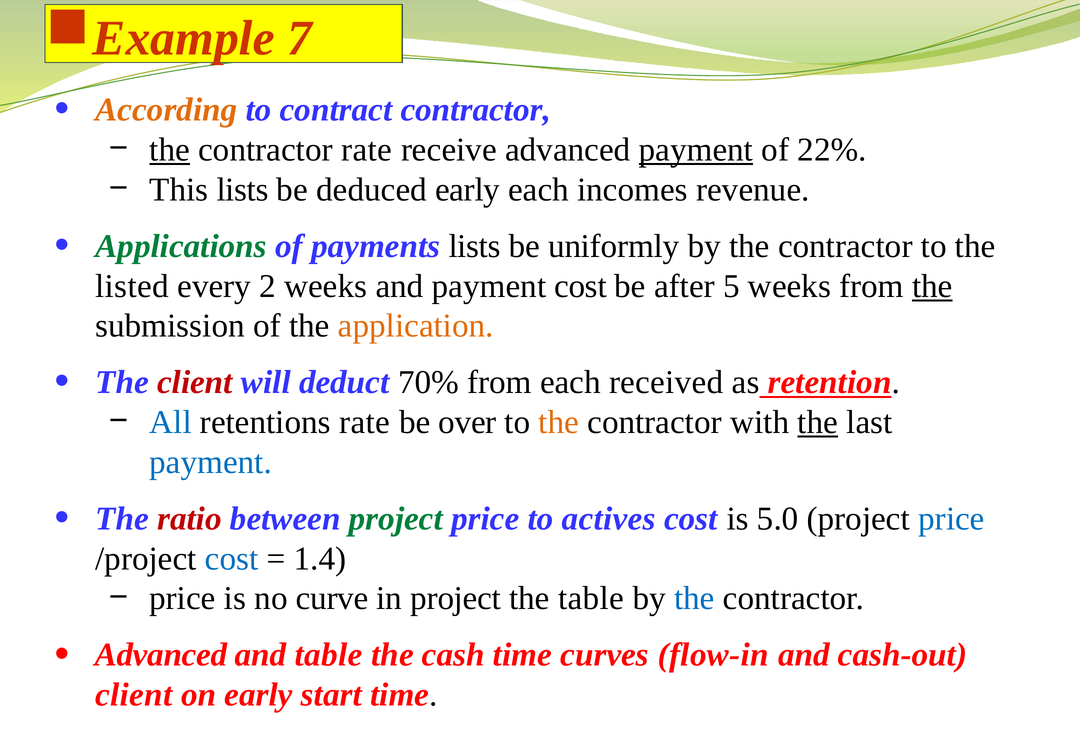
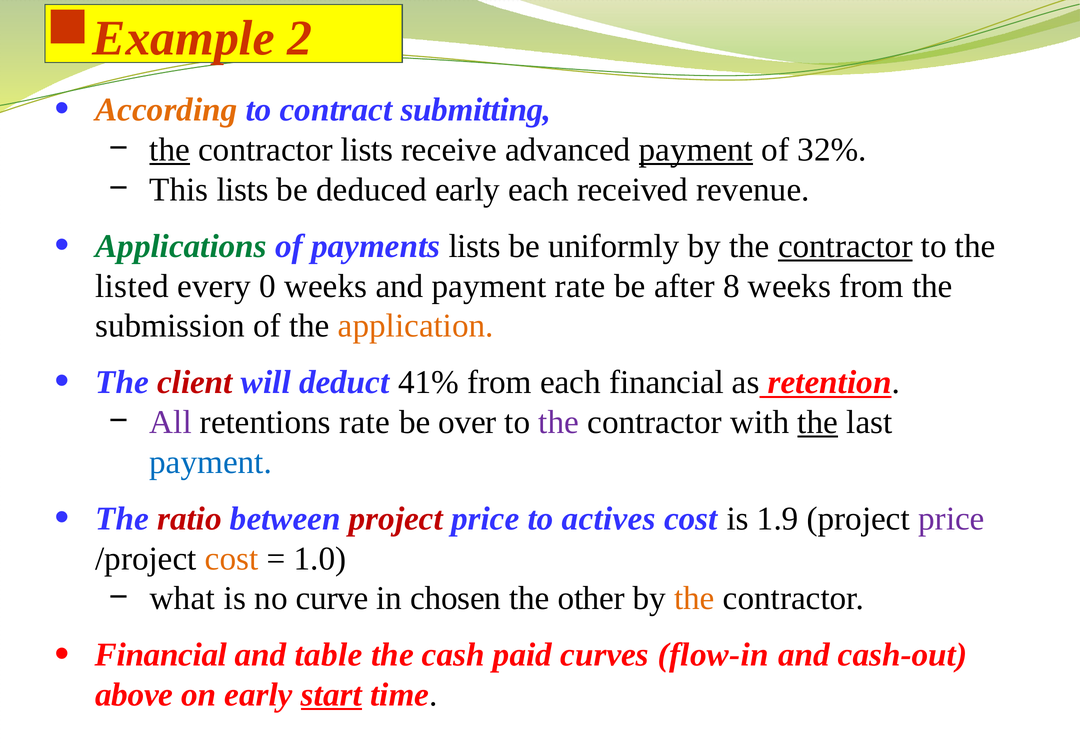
7: 7 -> 2 (300, 38)
contract contractor: contractor -> submitting (476, 110)
contractor rate: rate -> lists (367, 150)
22%: 22% -> 32% (832, 150)
incomes: incomes -> received (633, 190)
contractor underline: none -> present (845, 246)
2: 2 -> 0 (268, 286)
payment cost: cost -> rate (580, 286)
5: 5 -> 8 (731, 286)
the underline: present -> none (932, 286)
70%: 70% -> 41% (429, 382)
each received: received -> financial (666, 382)
All colour: blue -> purple (171, 422)
the colour: orange -> purple (559, 422)
project colour: green -> red (396, 518)
5.0: 5.0 -> 1.9 (778, 518)
price colour: blue -> purple (952, 518)
cost colour: blue -> orange (232, 558)
1.4: 1.4 -> 1.0 (320, 558)
price: price -> what (182, 598)
in project: project -> chosen (456, 598)
the table: table -> other (591, 598)
the colour: blue -> orange (694, 598)
Advanced: Advanced -> Financial (161, 655)
cash time: time -> paid (522, 655)
client: client -> above (134, 695)
start underline: none -> present (331, 695)
